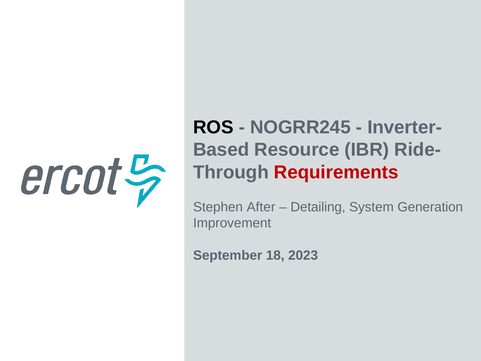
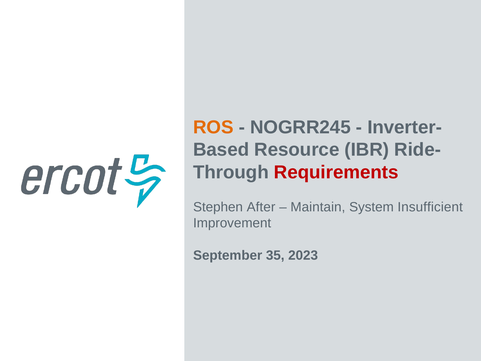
ROS colour: black -> orange (213, 127)
Detailing: Detailing -> Maintain (318, 207)
Generation: Generation -> Insufficient (430, 207)
18: 18 -> 35 (275, 255)
